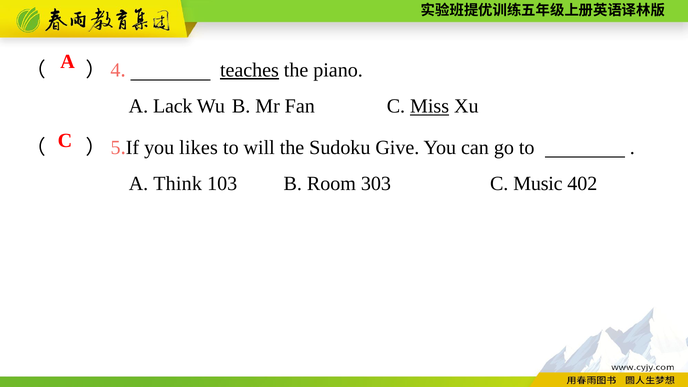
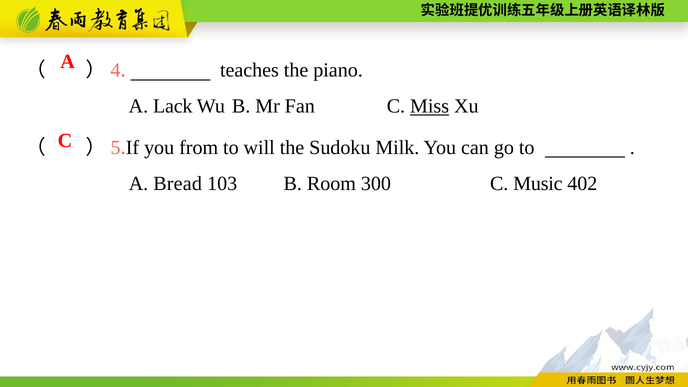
teaches underline: present -> none (249, 70)
likes: likes -> from (199, 147)
Give: Give -> Milk (397, 147)
Think: Think -> Bread (178, 184)
303: 303 -> 300 (376, 184)
